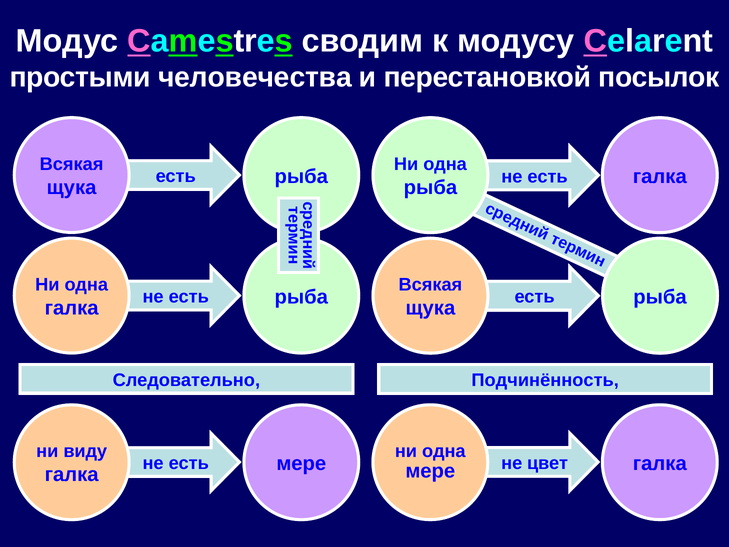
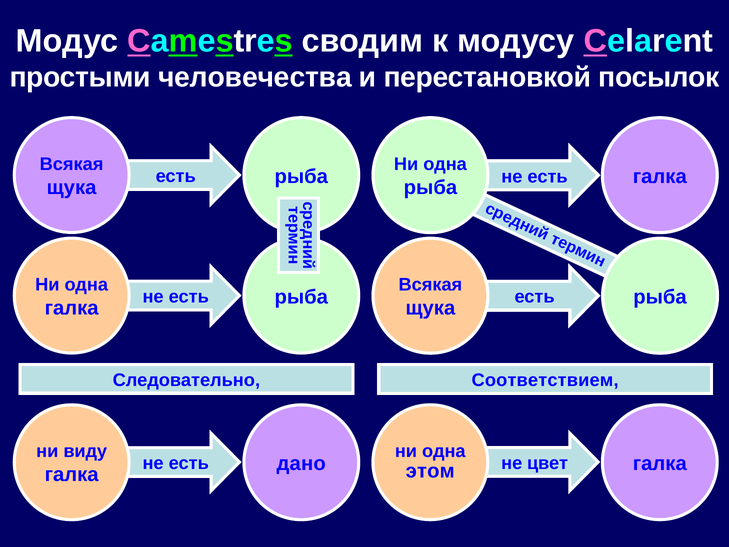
Подчинённость: Подчинённость -> Соответствием (545, 380)
мере: мере -> дано (301, 463)
мере: мере -> этом (430, 471)
